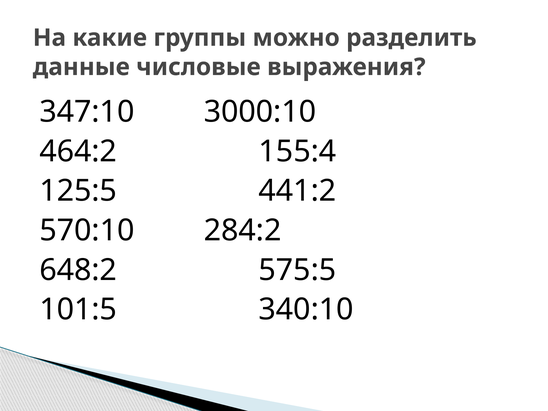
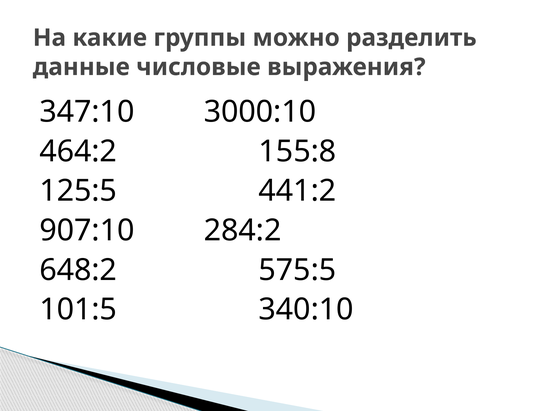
155:4: 155:4 -> 155:8 (297, 151)
570:10: 570:10 -> 907:10 (87, 230)
